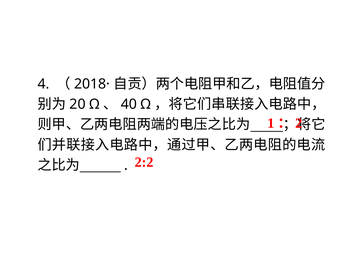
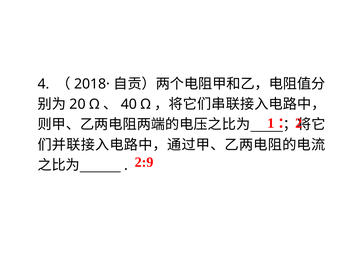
2:2: 2:2 -> 2:9 (144, 162)
